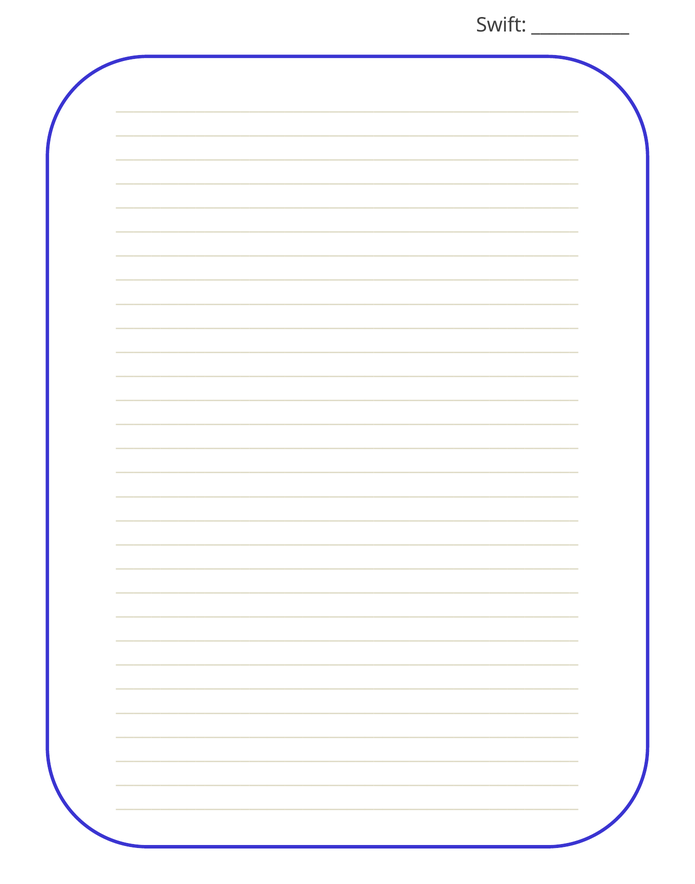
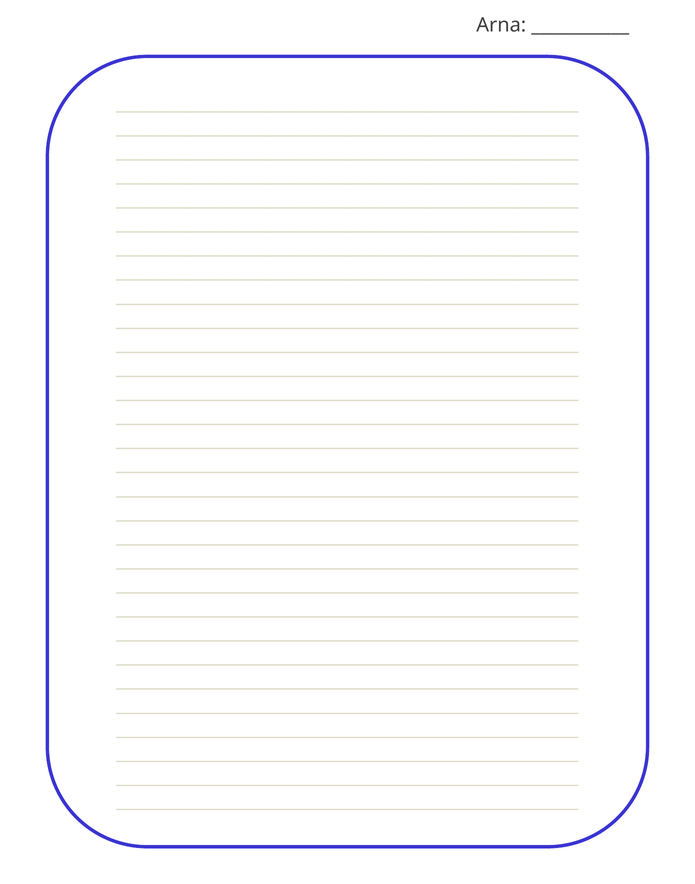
Swift: Swift -> Arna (501, 25)
